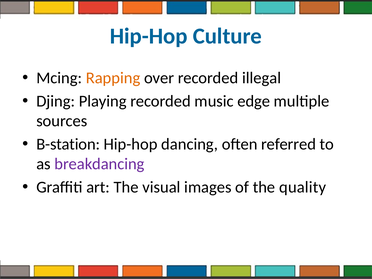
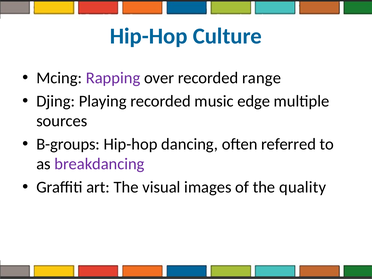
Rapping colour: orange -> purple (113, 78)
illegal: illegal -> range (262, 78)
B-station: B-station -> B-groups (68, 144)
